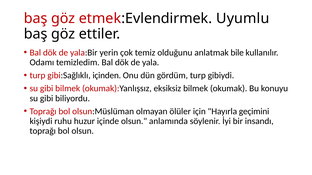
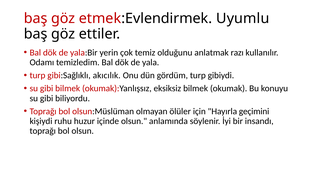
bile: bile -> razı (237, 53)
içinden: içinden -> akıcılık (107, 76)
